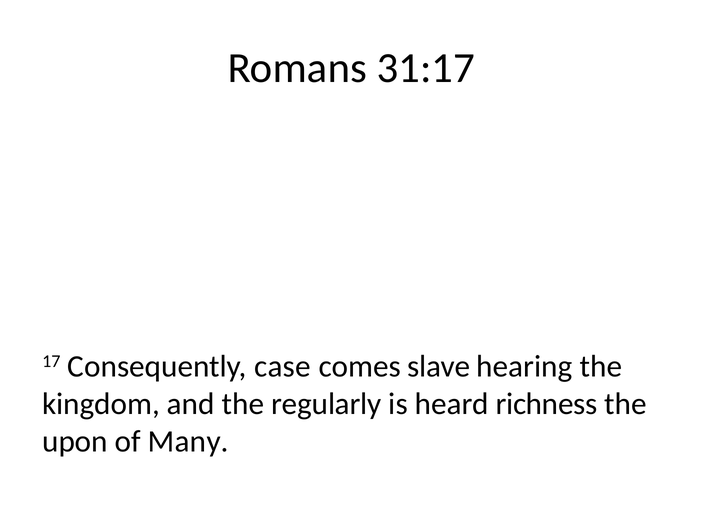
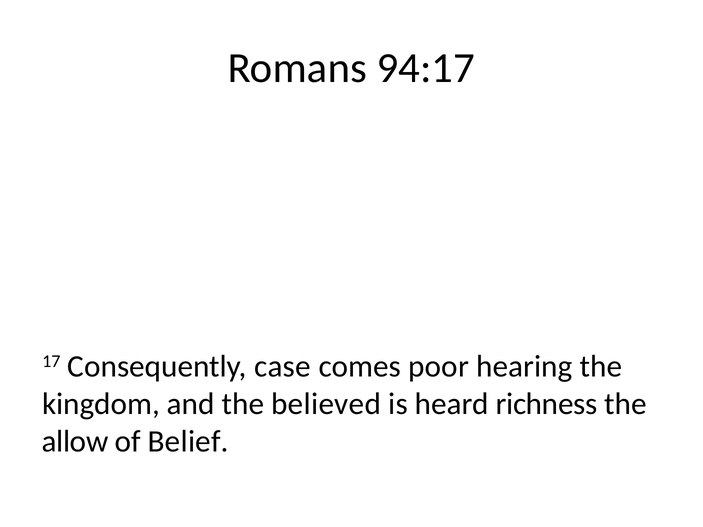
31:17: 31:17 -> 94:17 (426, 68)
slave: slave -> poor (439, 366)
regularly: regularly -> believed (326, 404)
upon: upon -> allow (75, 441)
Many: Many -> Belief (188, 441)
